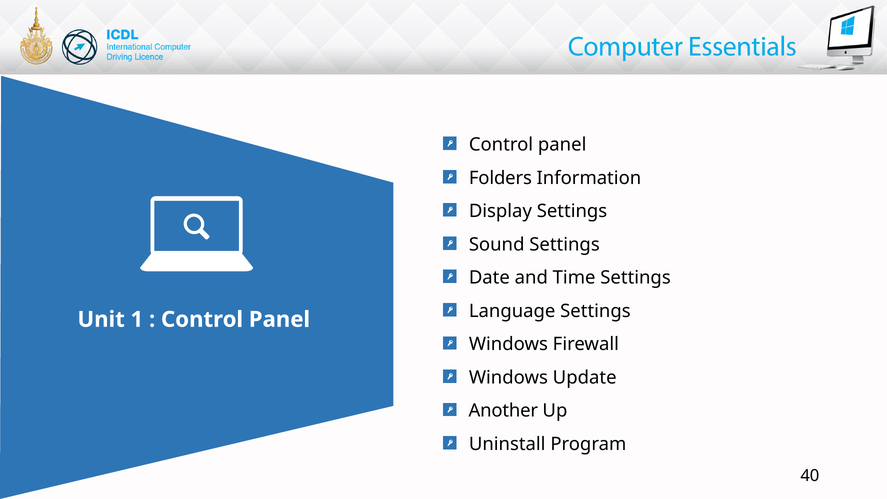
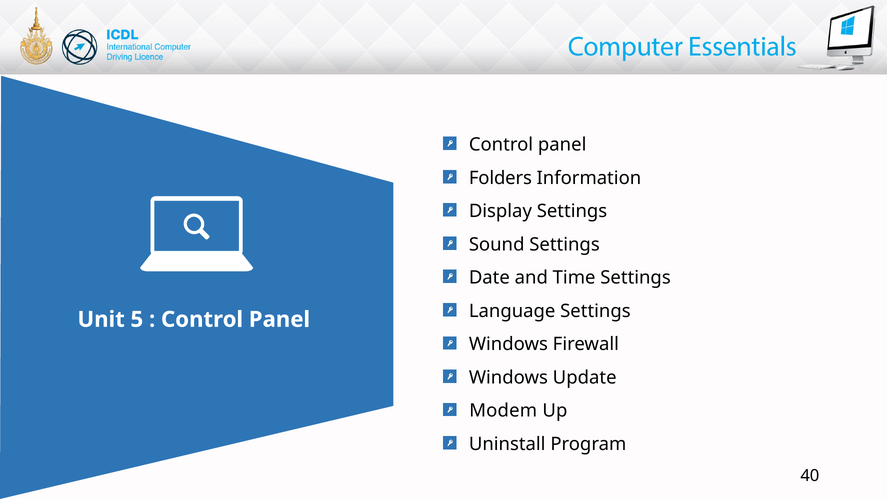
1: 1 -> 5 (137, 319)
Another: Another -> Modem (503, 411)
